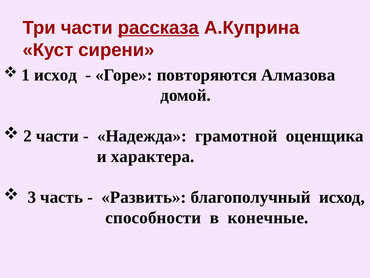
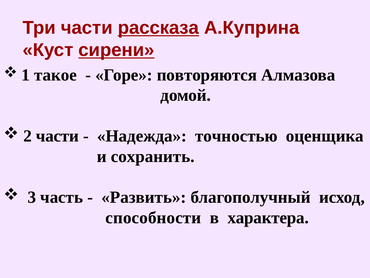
сирени underline: none -> present (116, 50)
1 исход: исход -> такое (56, 75)
грамотной: грамотной -> точностью (236, 136)
характера: характера -> сохранить (153, 156)
конечные: конечные -> характера (268, 217)
